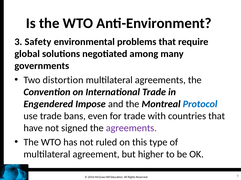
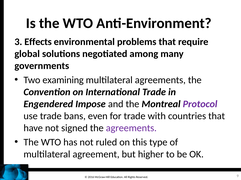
Safety: Safety -> Effects (38, 42)
distortion: distortion -> examining (63, 80)
Protocol colour: blue -> purple (200, 104)
